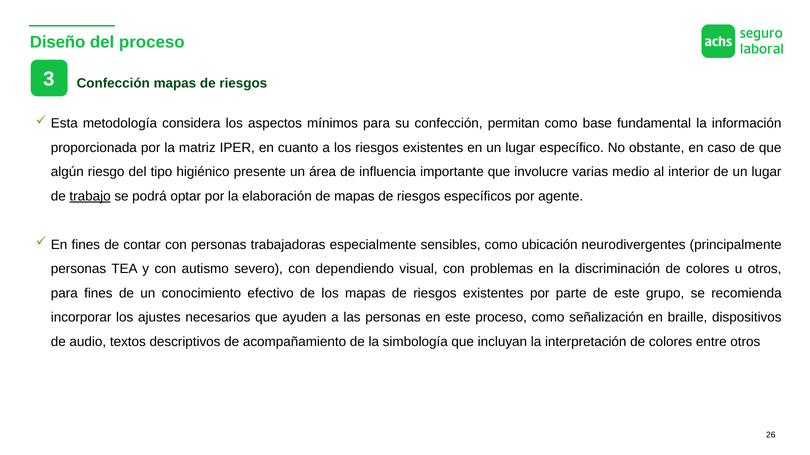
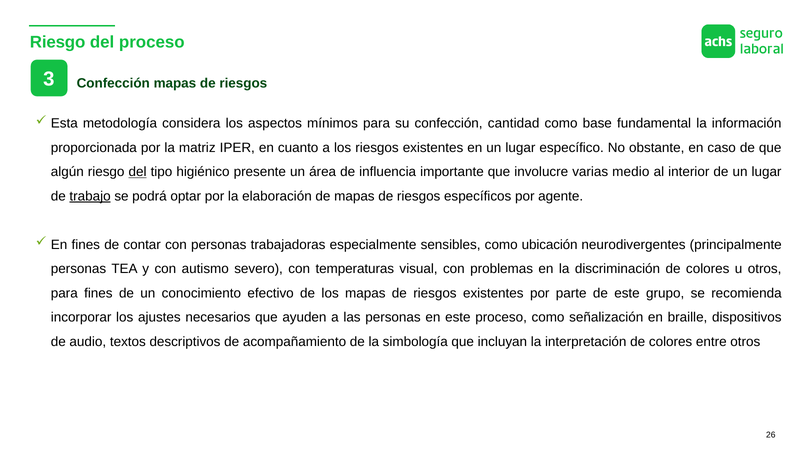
Diseño: Diseño -> Riesgo (58, 42)
permitan: permitan -> cantidad (514, 124)
del underline: none -> present (138, 172)
dependiendo: dependiendo -> temperaturas (355, 269)
